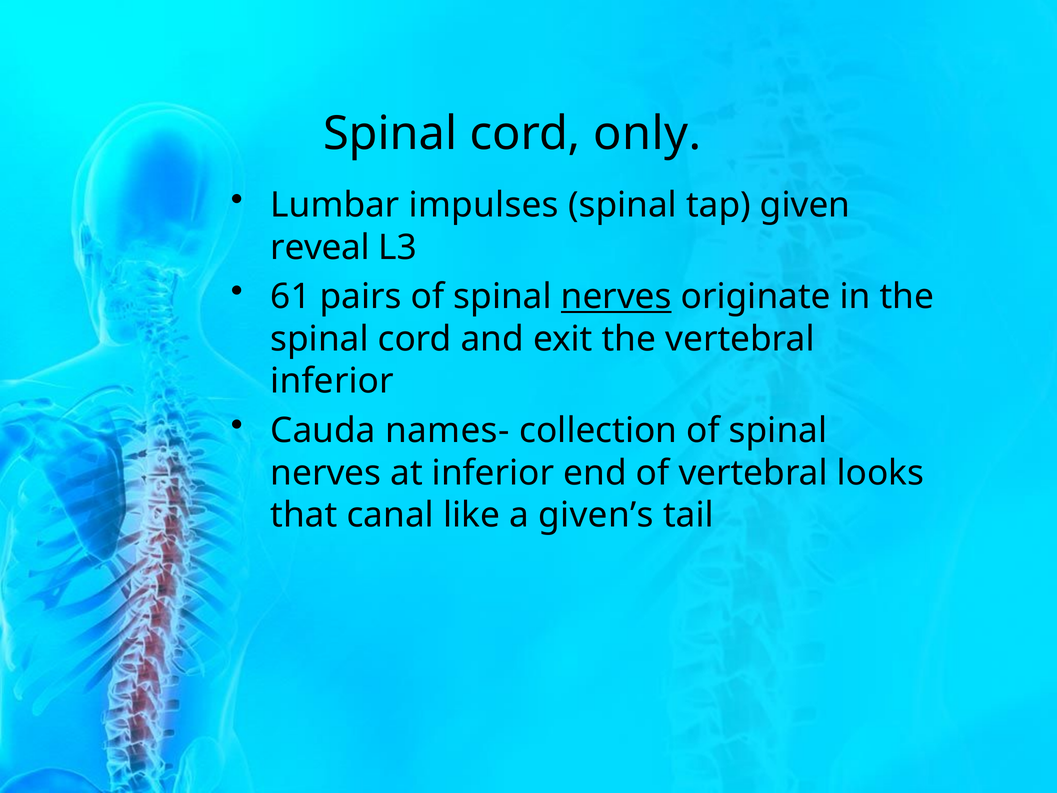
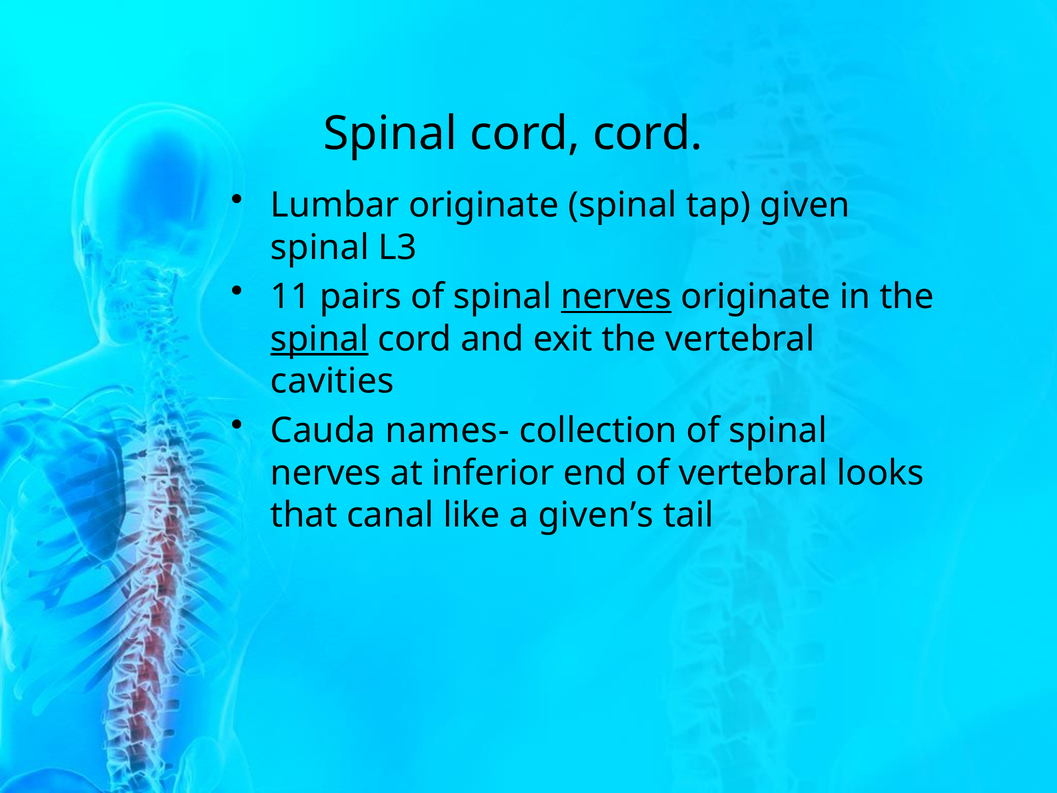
cord only: only -> cord (648, 134)
Lumbar impulses: impulses -> originate (484, 205)
reveal: reveal -> spinal (320, 247)
61: 61 -> 11 (291, 297)
spinal underline: none -> present (320, 339)
inferior: inferior -> cavities (332, 381)
